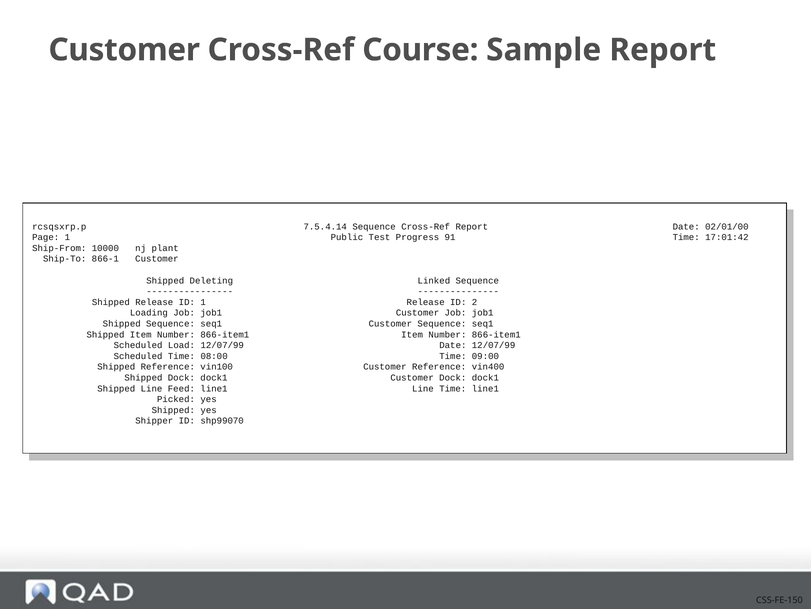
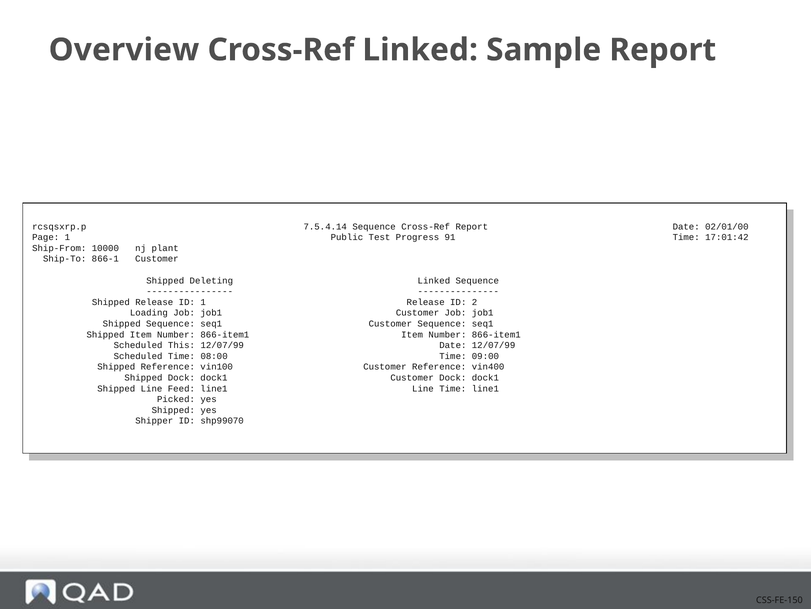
Customer: Customer -> Overview (124, 50)
Cross-Ref Course: Course -> Linked (420, 50)
Load: Load -> This (181, 345)
